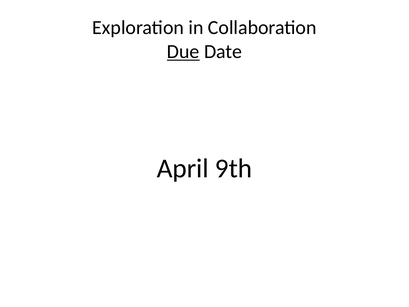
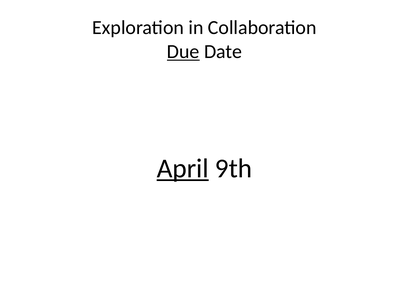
April underline: none -> present (183, 168)
